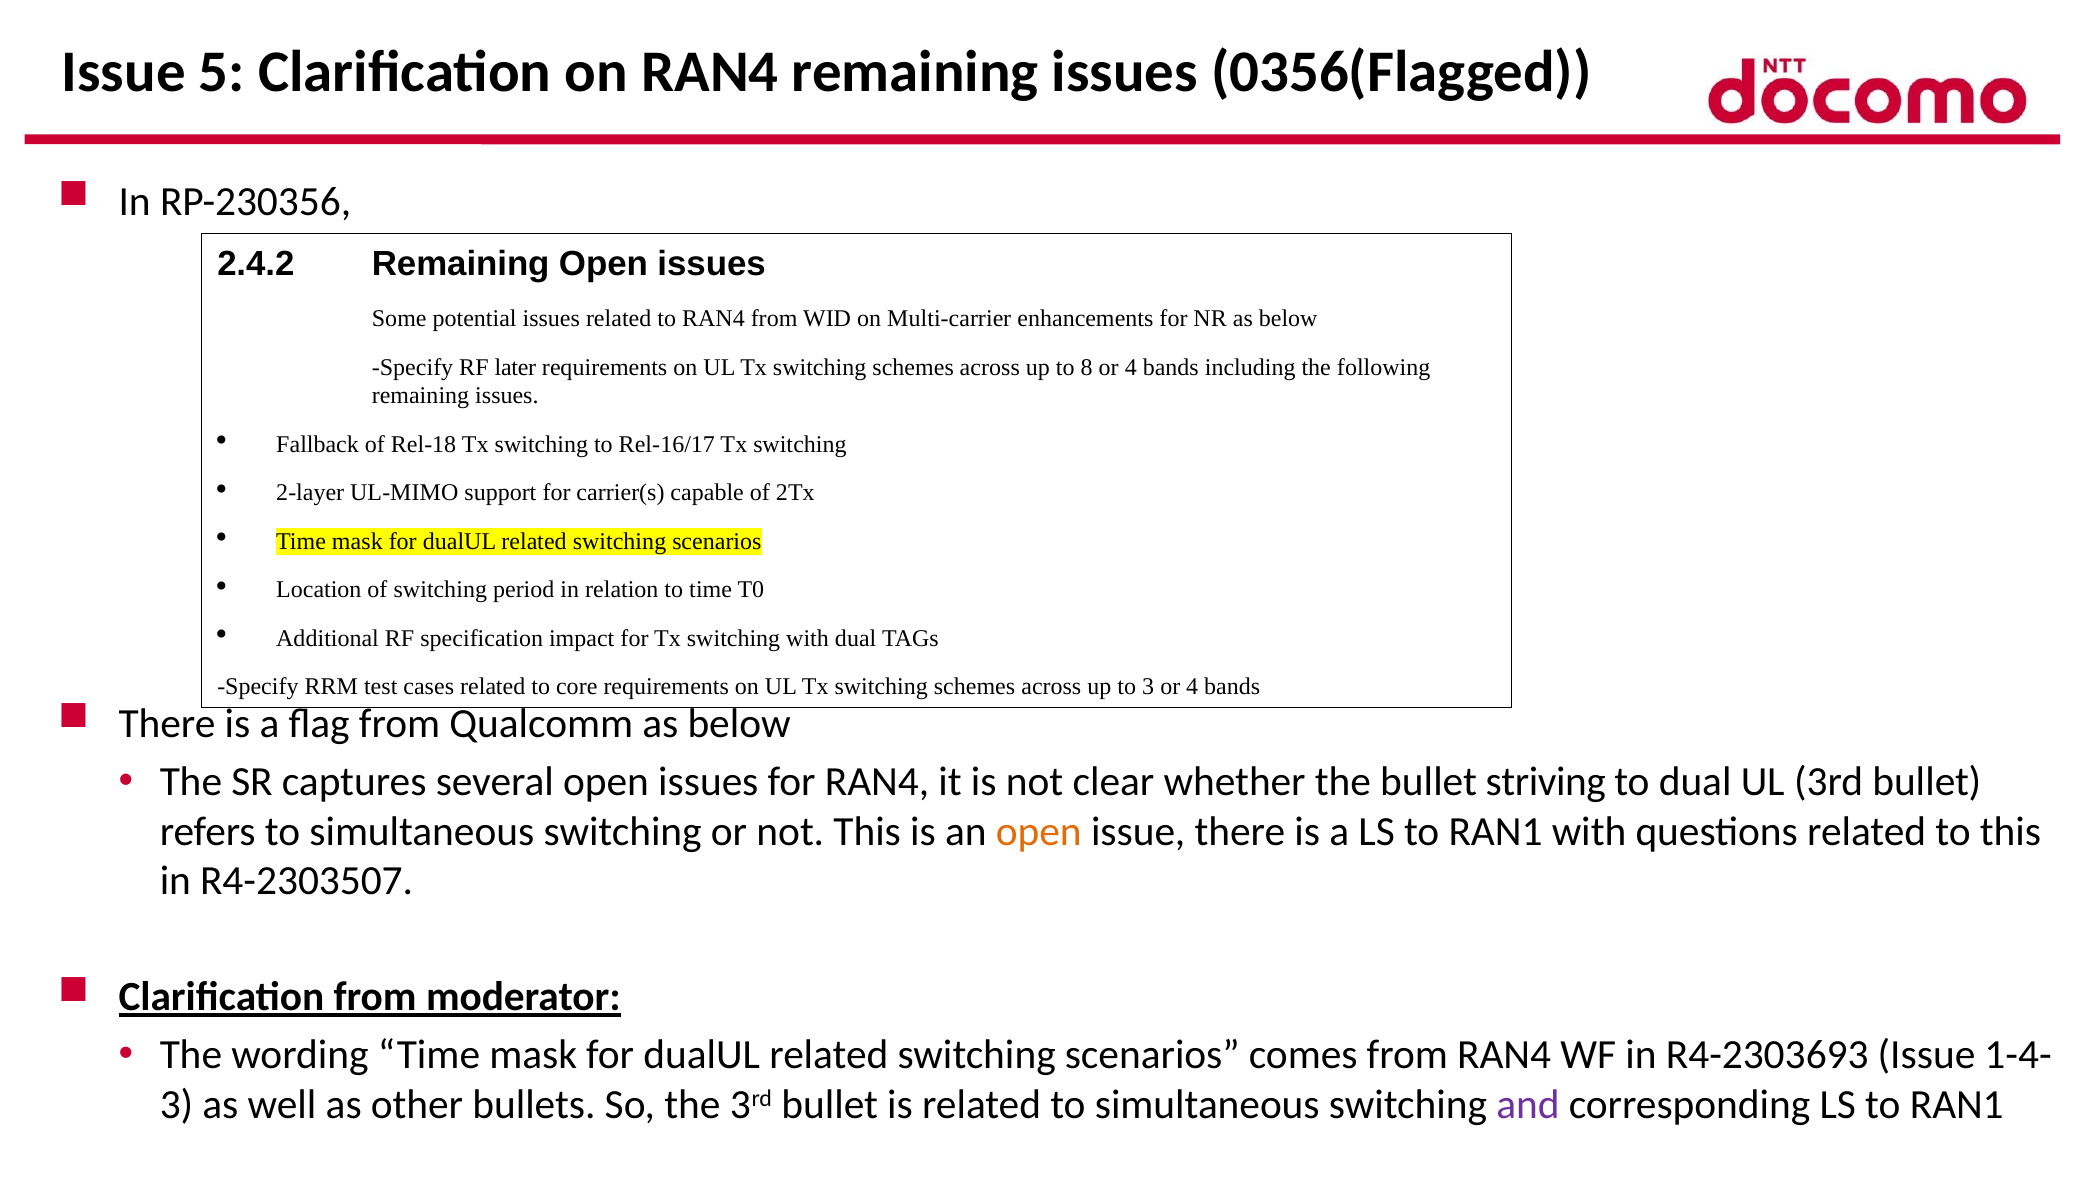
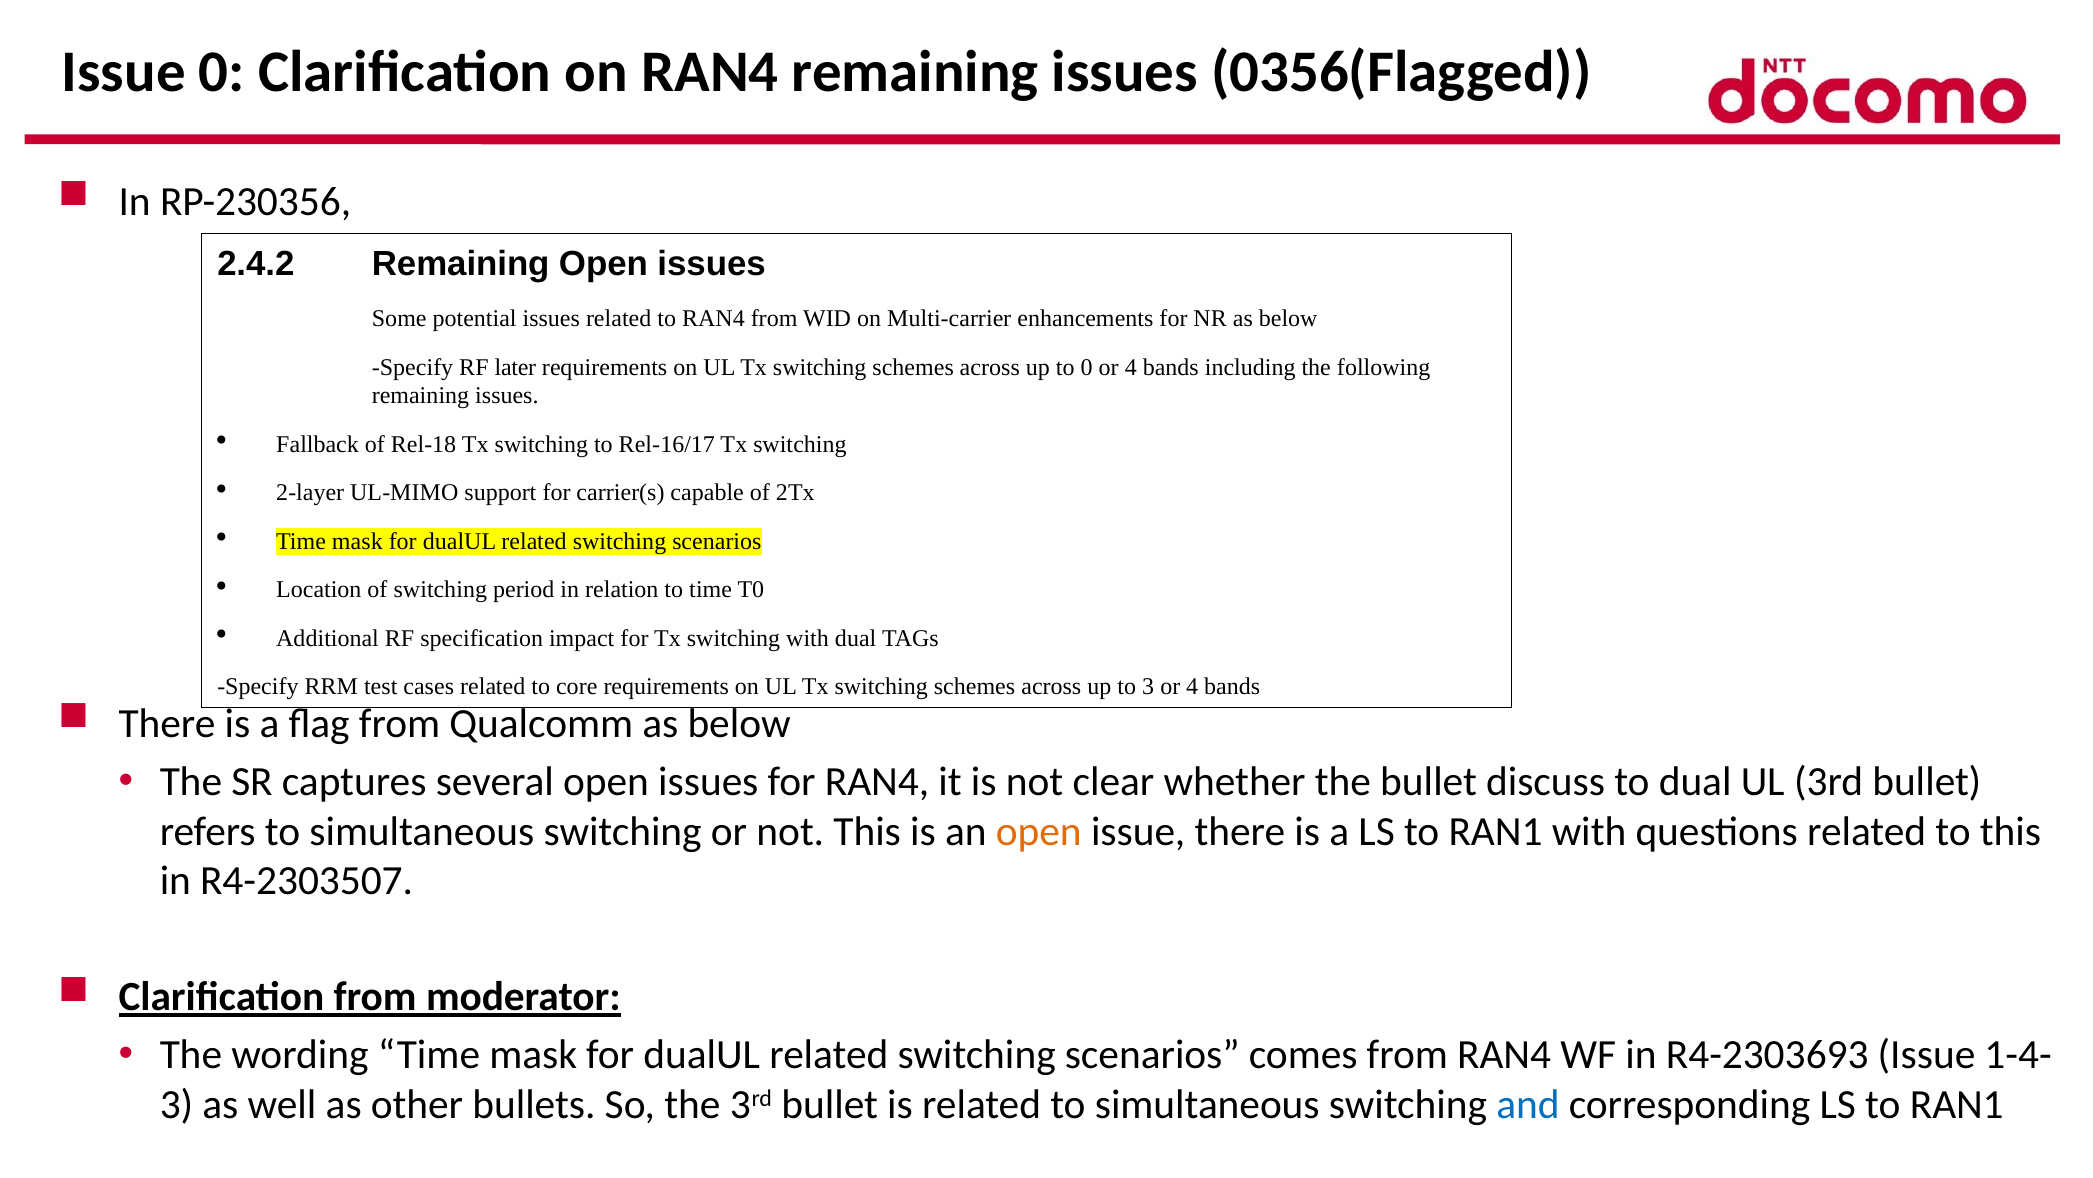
Issue 5: 5 -> 0 (222, 72)
to 8: 8 -> 0 (1087, 367)
striving: striving -> discuss (1546, 781)
and colour: purple -> blue (1528, 1104)
